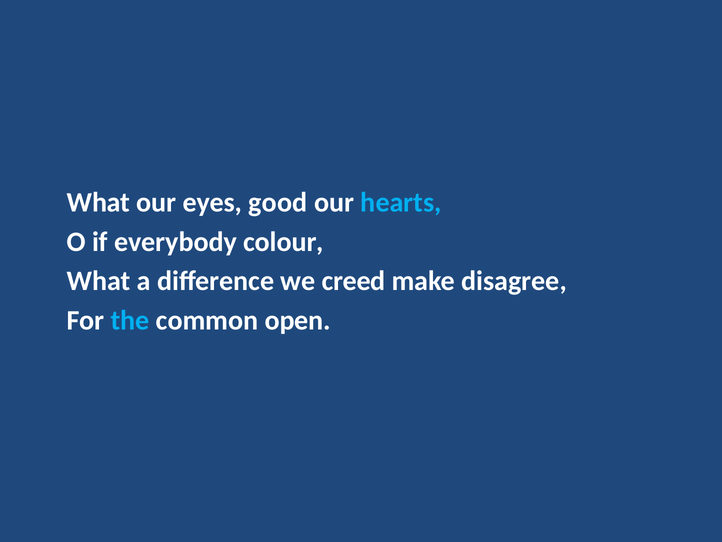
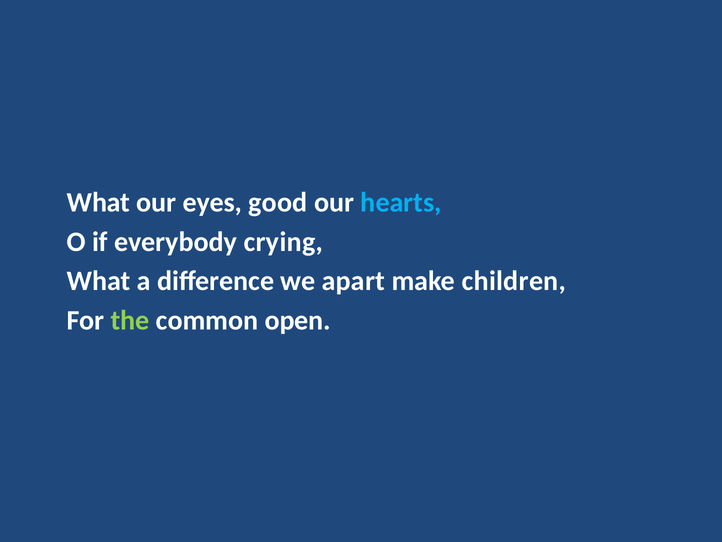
colour: colour -> crying (283, 242)
creed: creed -> apart (353, 281)
disagree: disagree -> children (514, 281)
the colour: light blue -> light green (130, 320)
